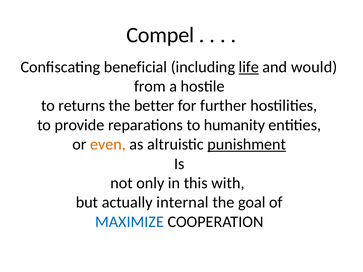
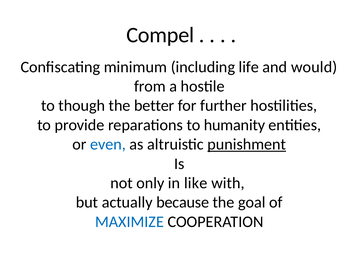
beneficial: beneficial -> minimum (135, 67)
life underline: present -> none (249, 67)
returns: returns -> though (82, 106)
even colour: orange -> blue (108, 145)
this: this -> like (196, 183)
internal: internal -> because (183, 203)
